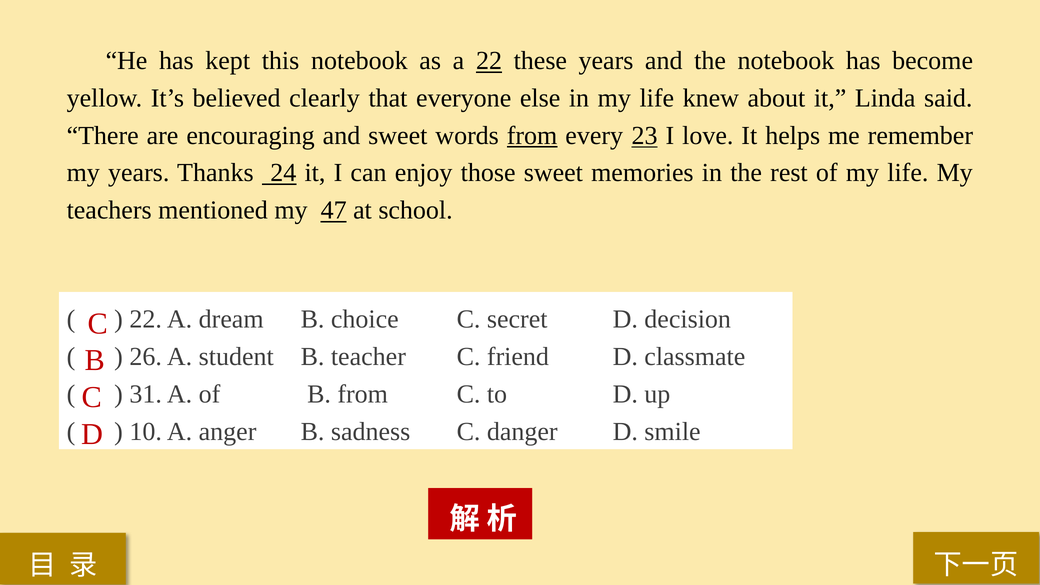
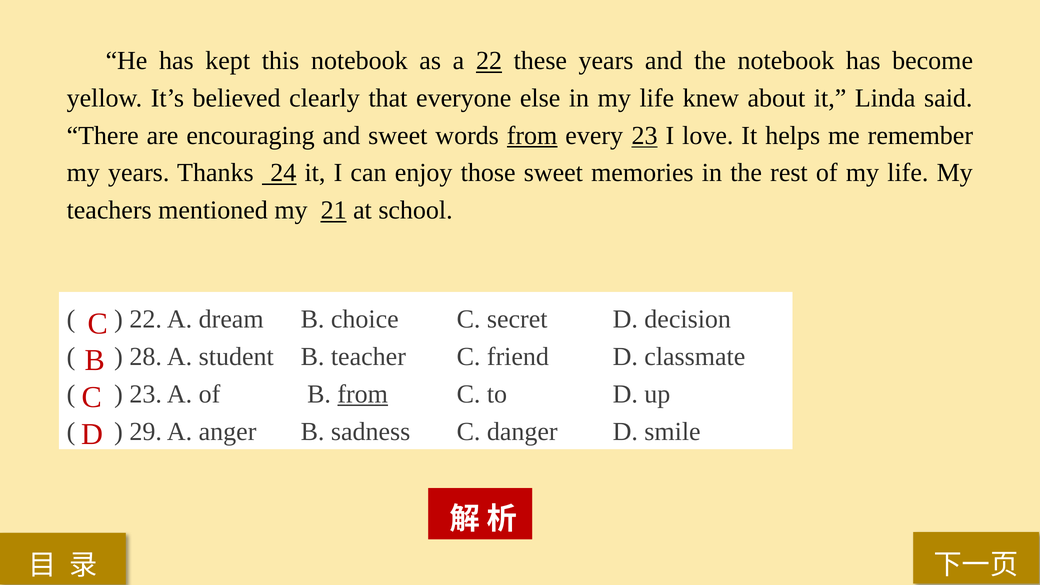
47: 47 -> 21 (334, 210)
26: 26 -> 28 (146, 357)
31: 31 -> 23 (146, 394)
from underline: none -> present (363, 394)
10: 10 -> 29 (146, 432)
